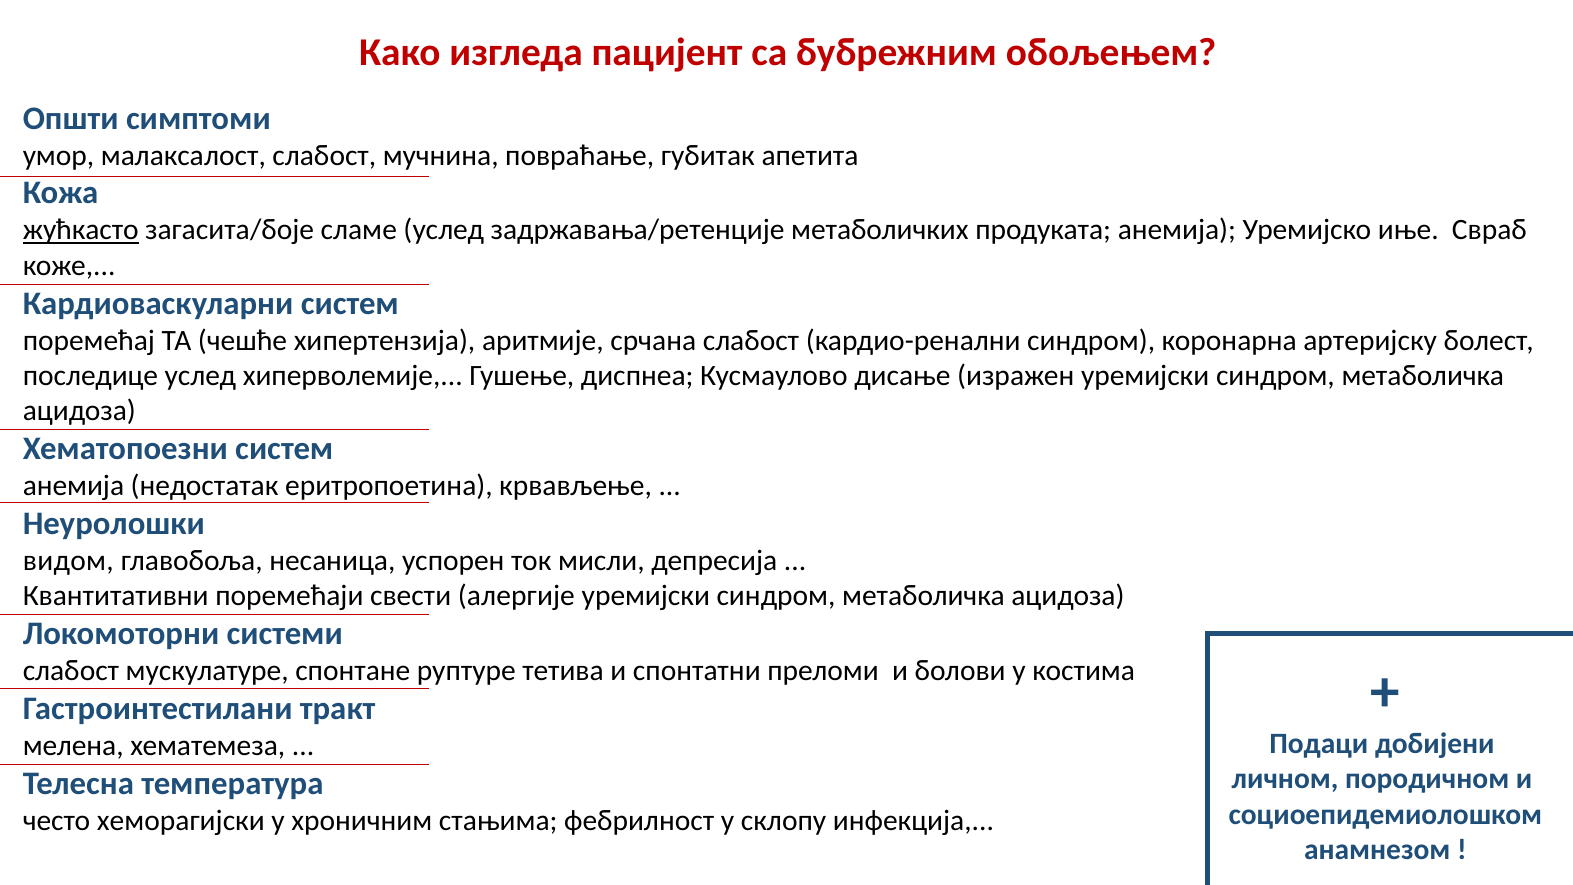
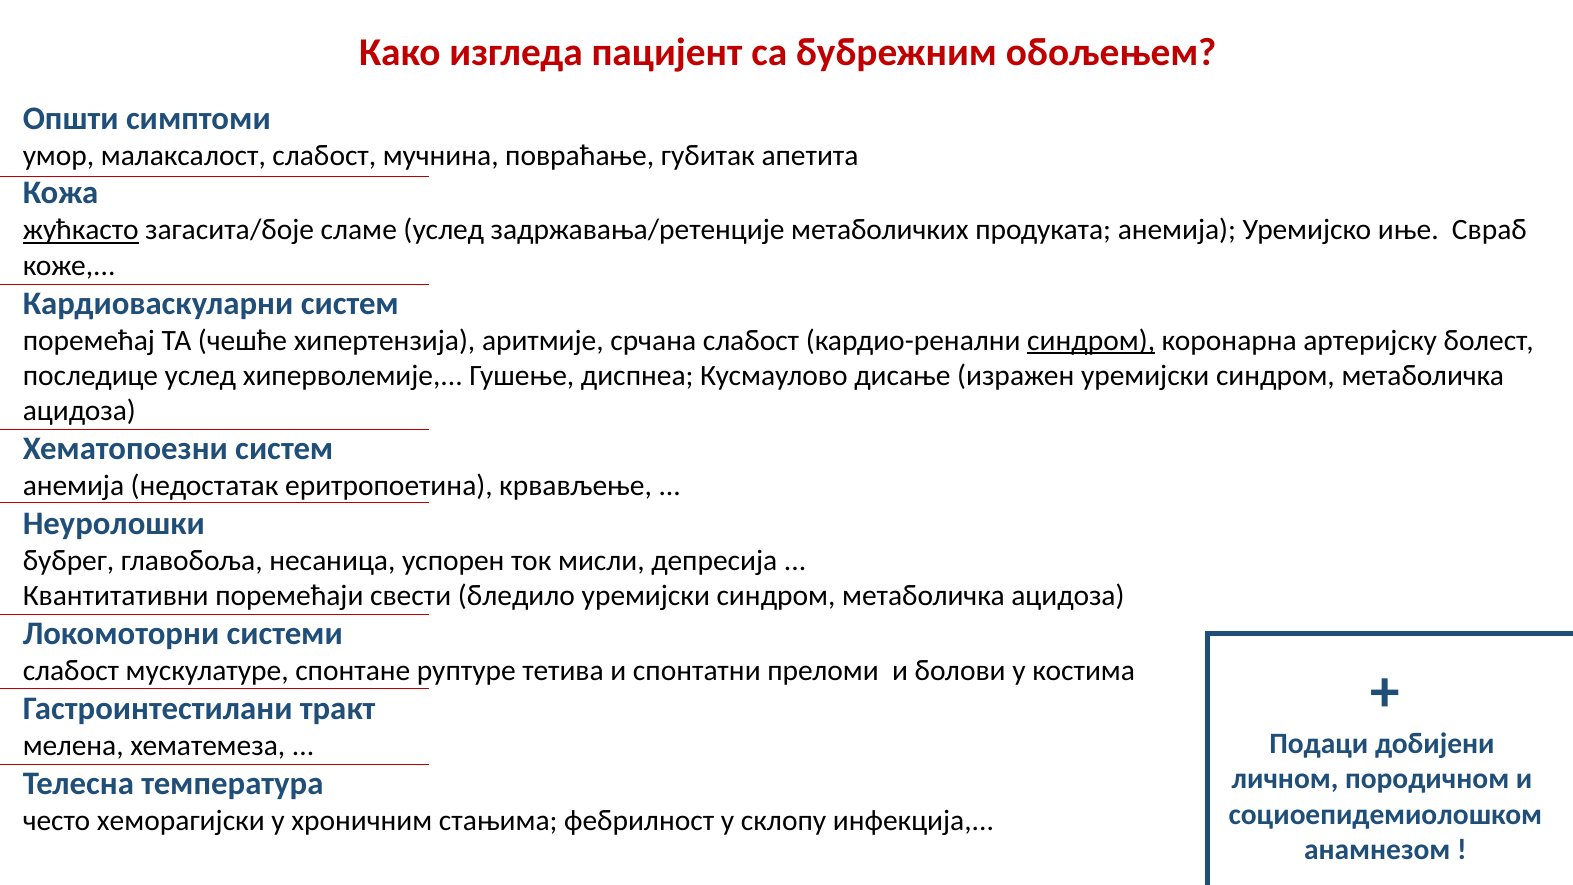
синдром underline: none -> present (1091, 340)
видом: видом -> бубрег (69, 561)
алергије: алергије -> бледило (516, 596)
